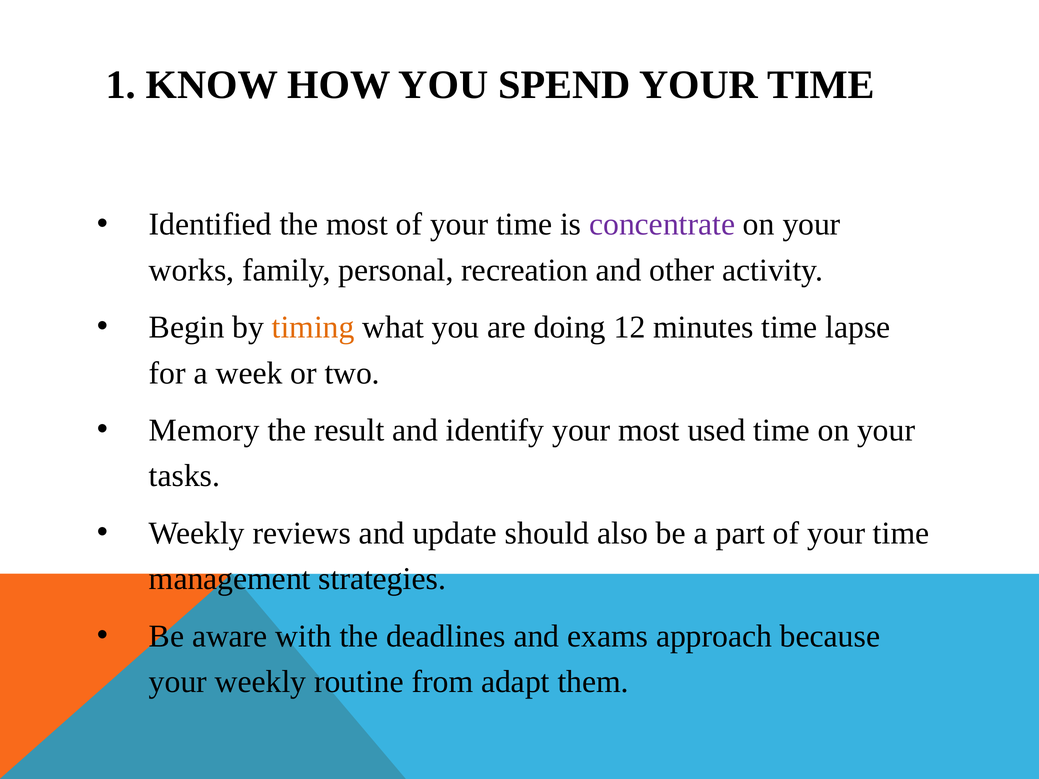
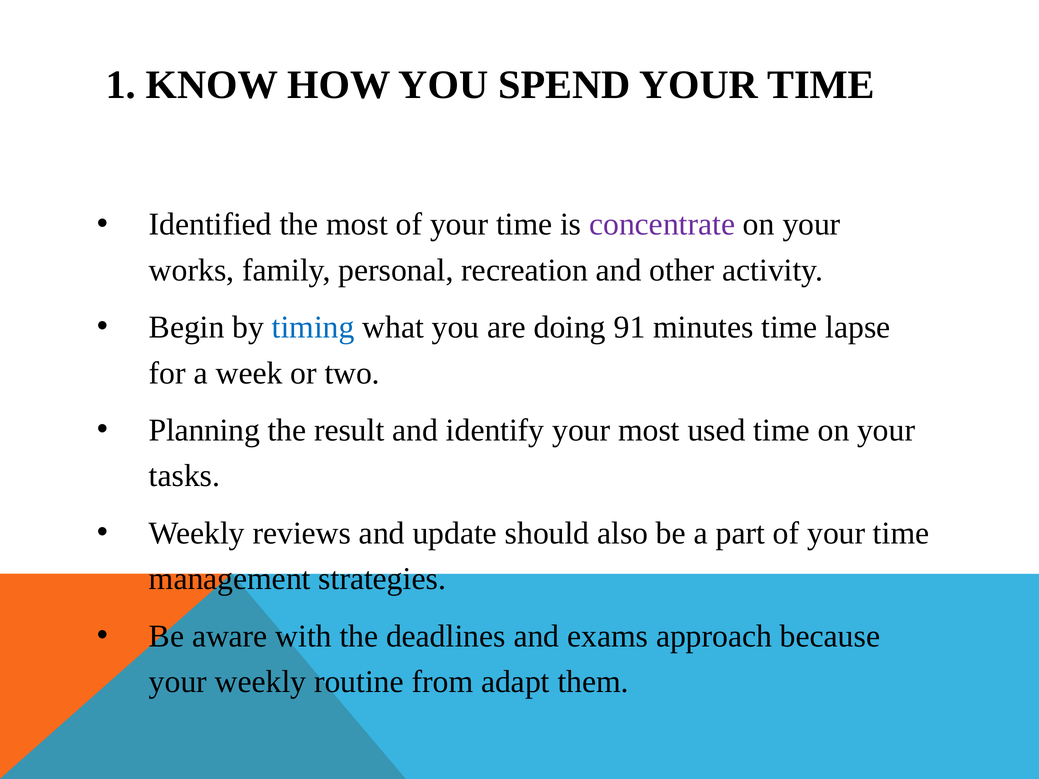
timing colour: orange -> blue (313, 327)
12: 12 -> 91 (630, 327)
Memory: Memory -> Planning (204, 430)
